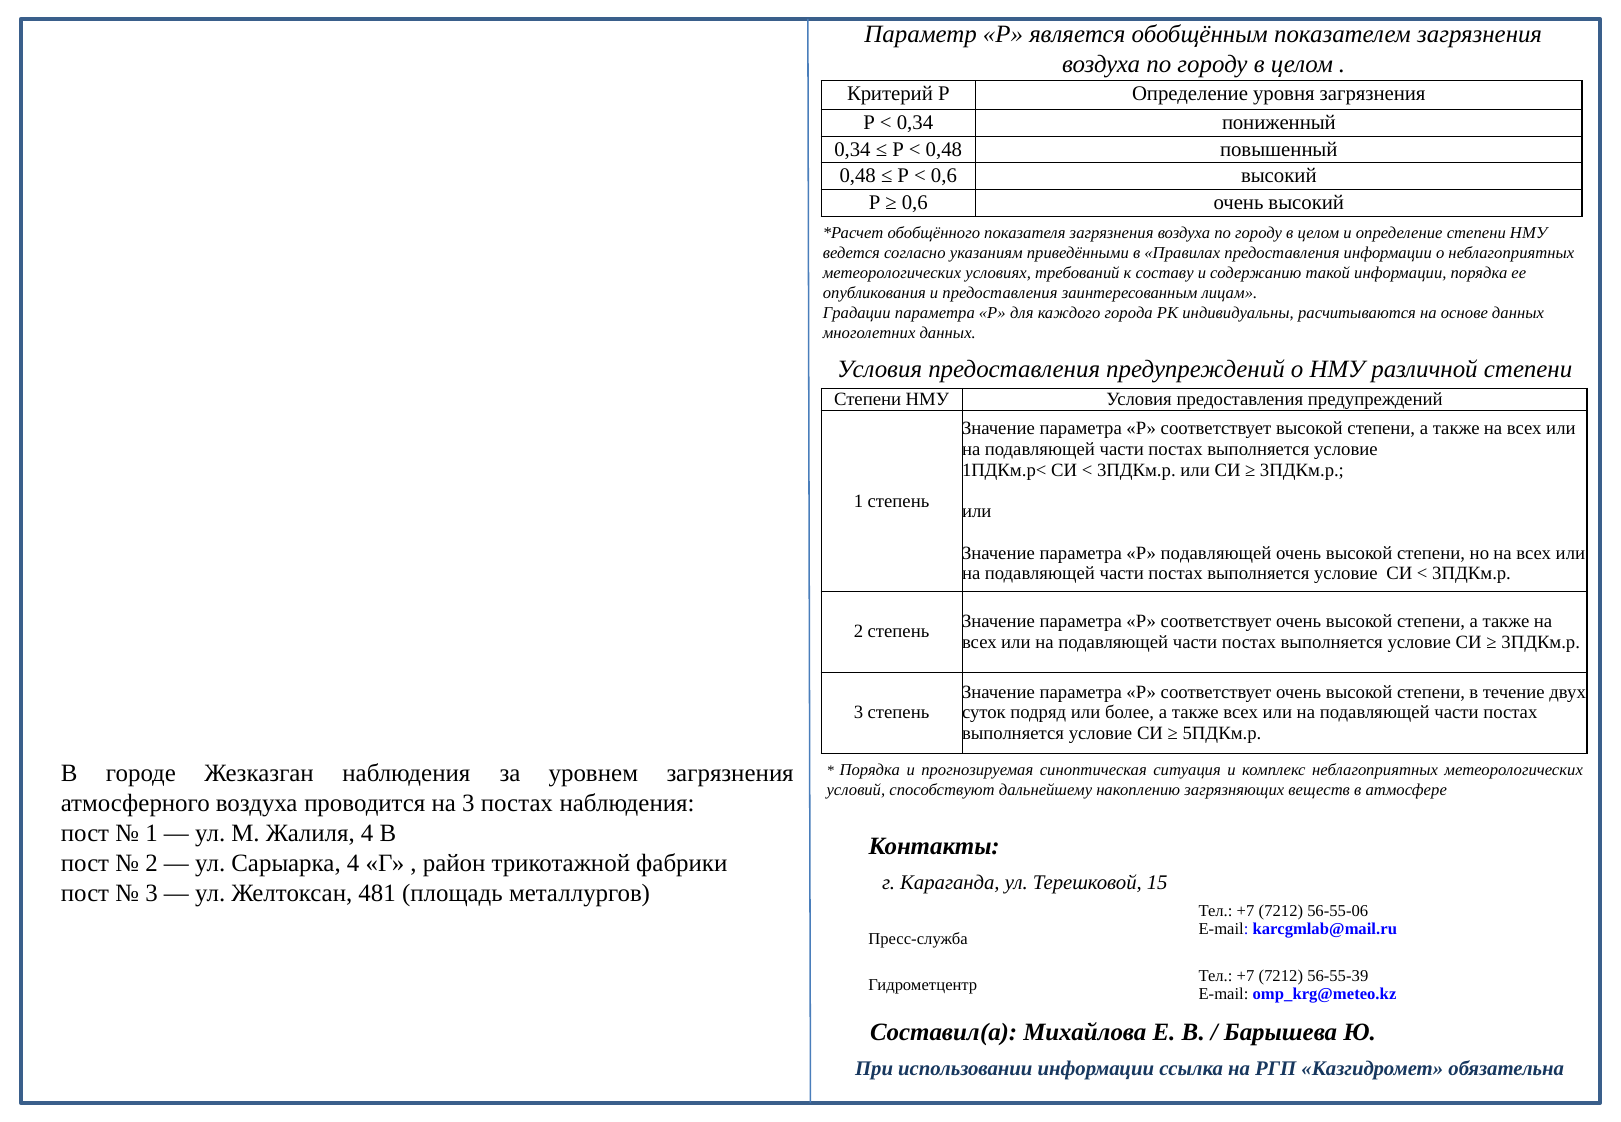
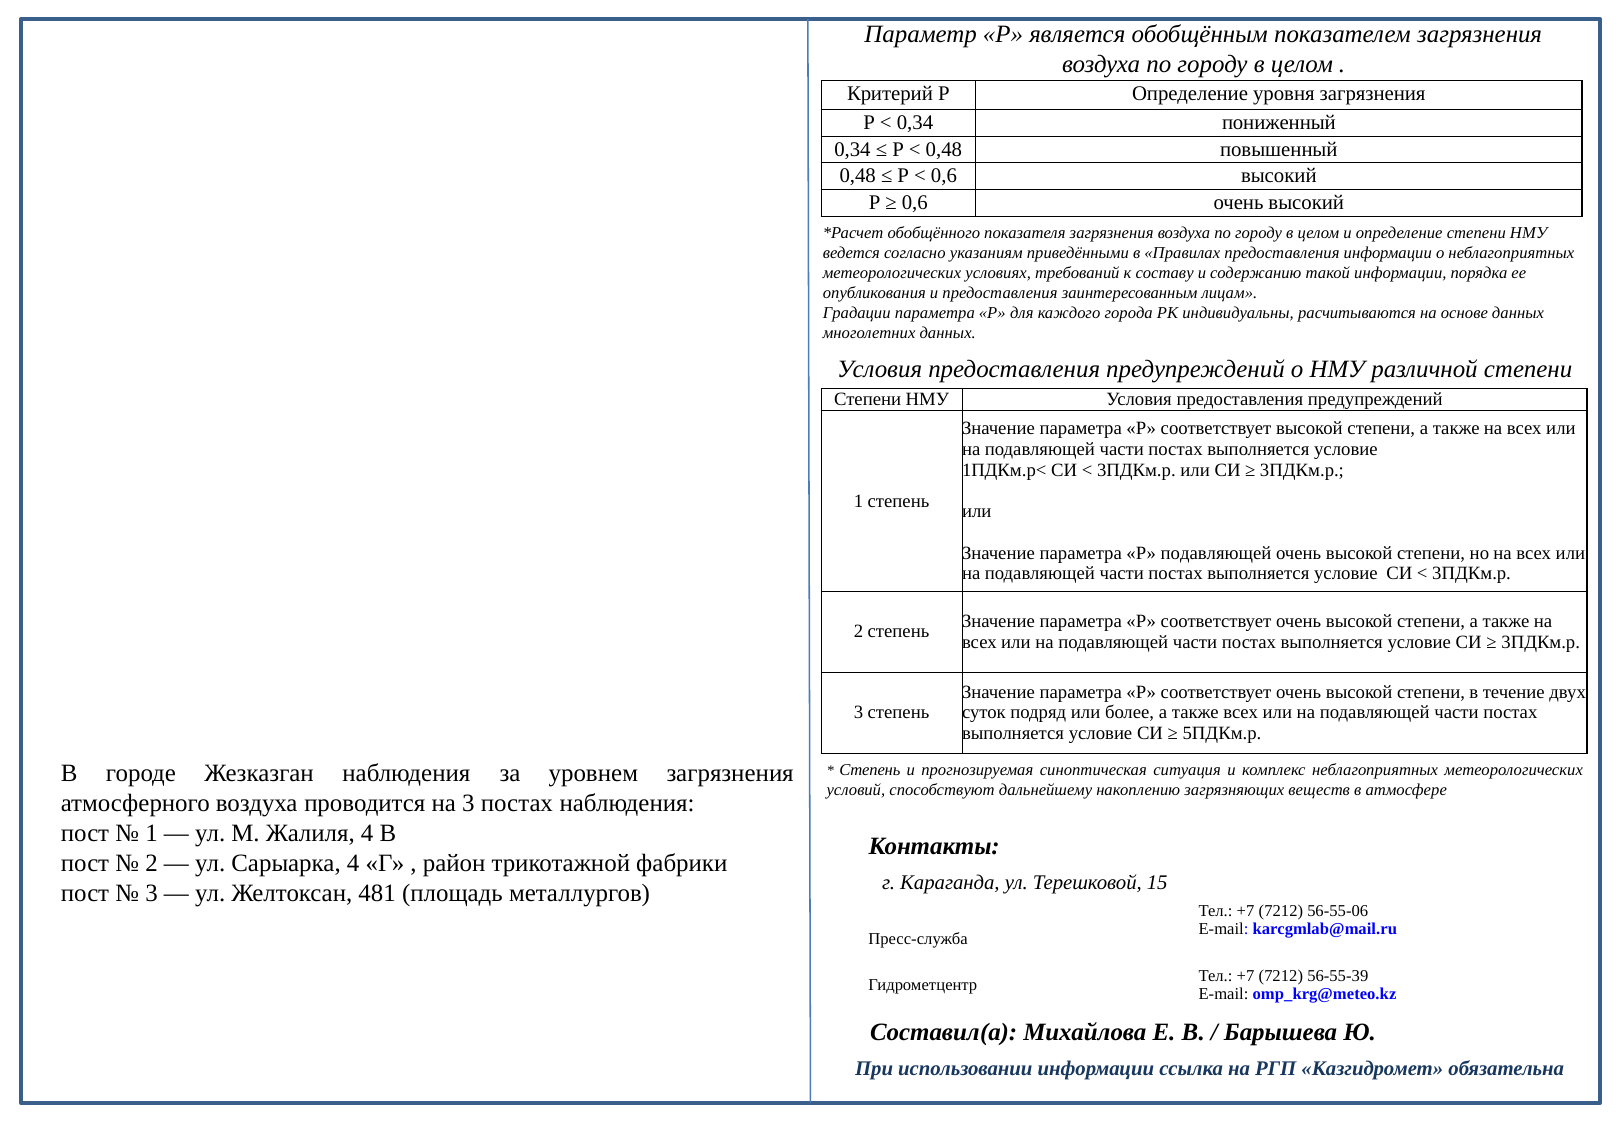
Порядка: Порядка -> Степень (870, 770)
